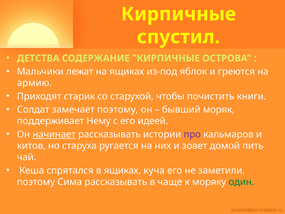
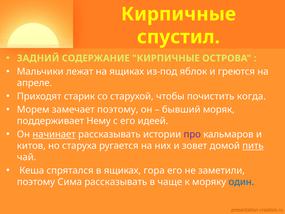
ДЕТСТВА: ДЕТСТВА -> ЗАДНИЙ (38, 58)
армию: армию -> апреле (35, 83)
книги: книги -> когда (251, 96)
Солдат: Солдат -> Морем (33, 110)
пить underline: none -> present (253, 146)
куча: куча -> гора (154, 170)
один colour: green -> blue (241, 182)
